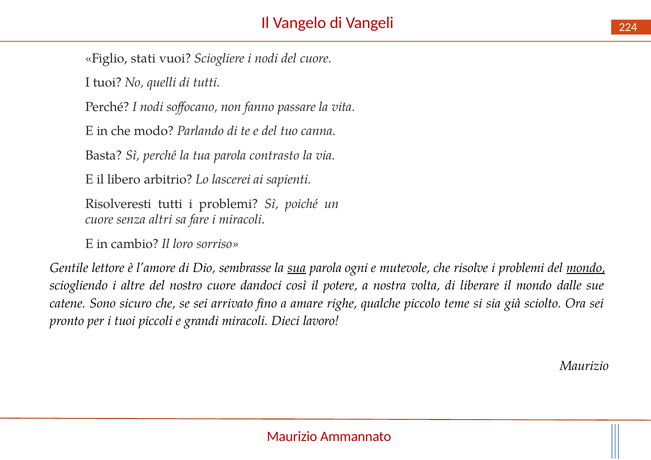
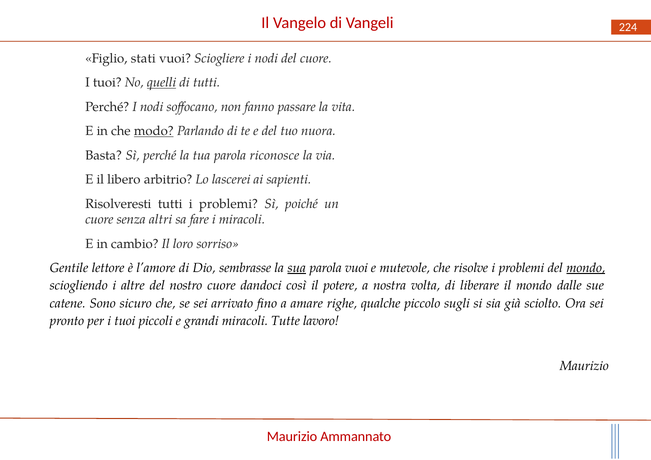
quelli underline: none -> present (162, 83)
modo underline: none -> present (154, 131)
canna: canna -> nuora (318, 131)
contrasto: contrasto -> riconosce (274, 155)
parola ogni: ogni -> vuoi (356, 268)
teme: teme -> sugli (457, 303)
Dieci: Dieci -> Tutte (286, 321)
